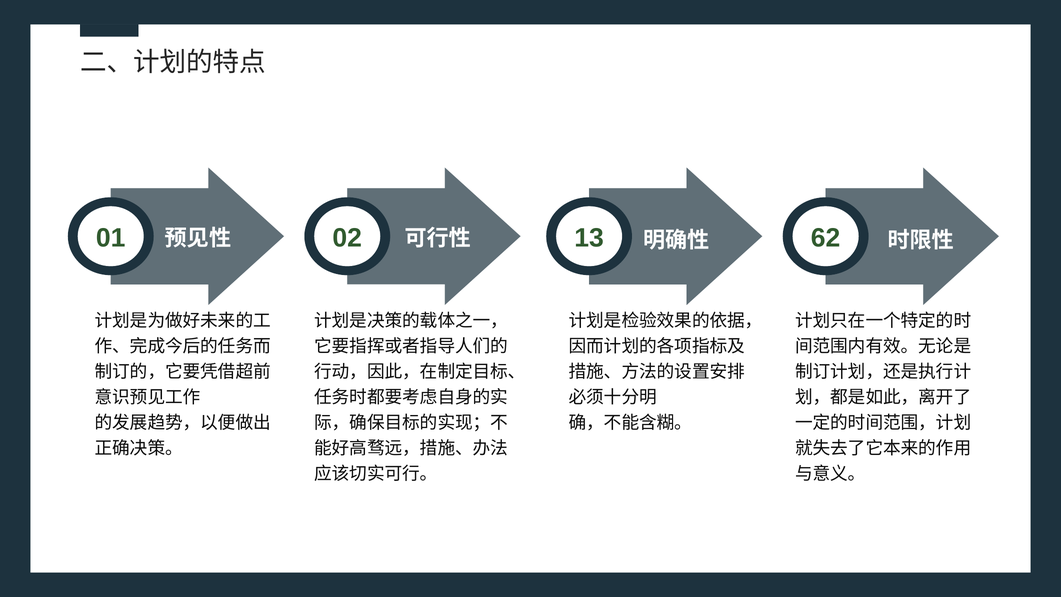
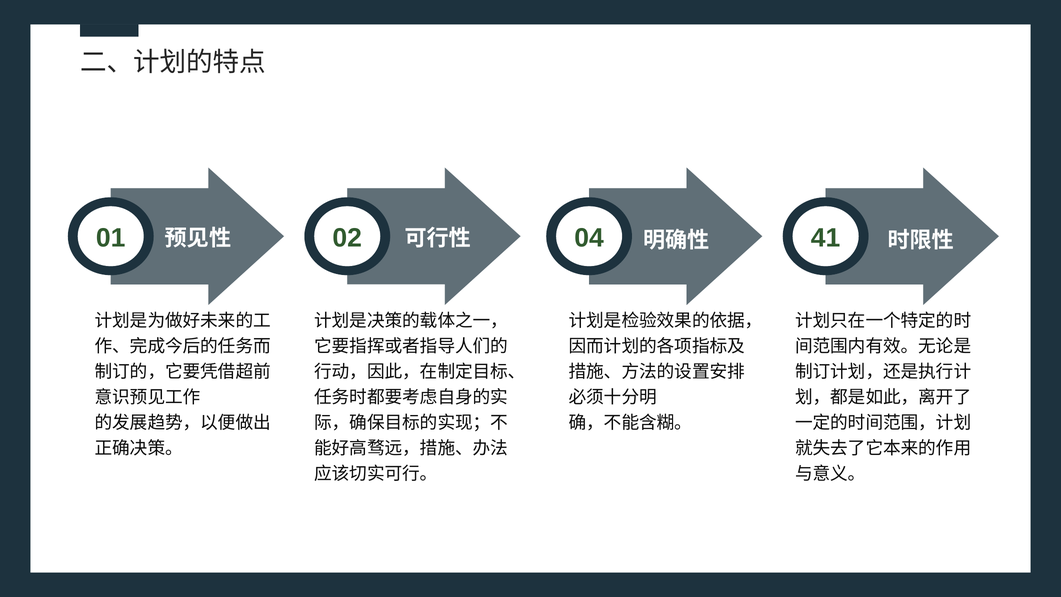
13: 13 -> 04 (589, 238)
62: 62 -> 41 (826, 238)
